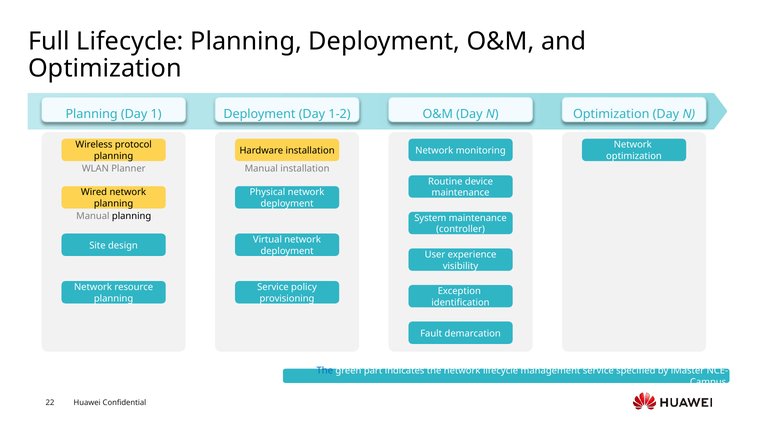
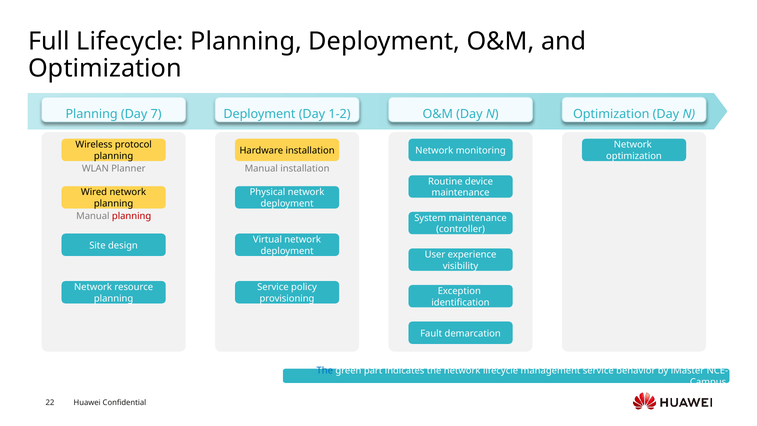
1: 1 -> 7 (156, 114)
planning colour: black -> red (132, 216)
specified: specified -> behavior (636, 371)
